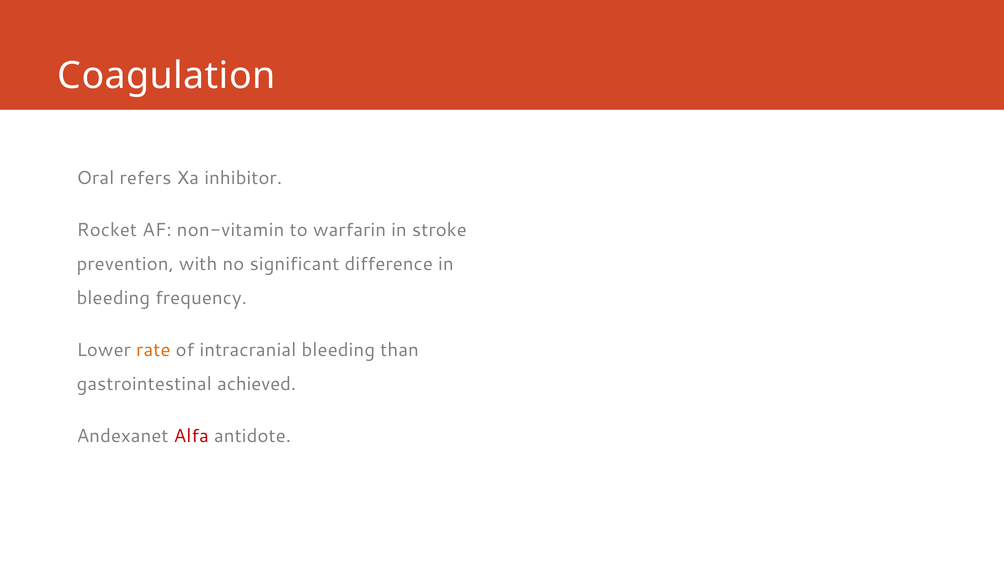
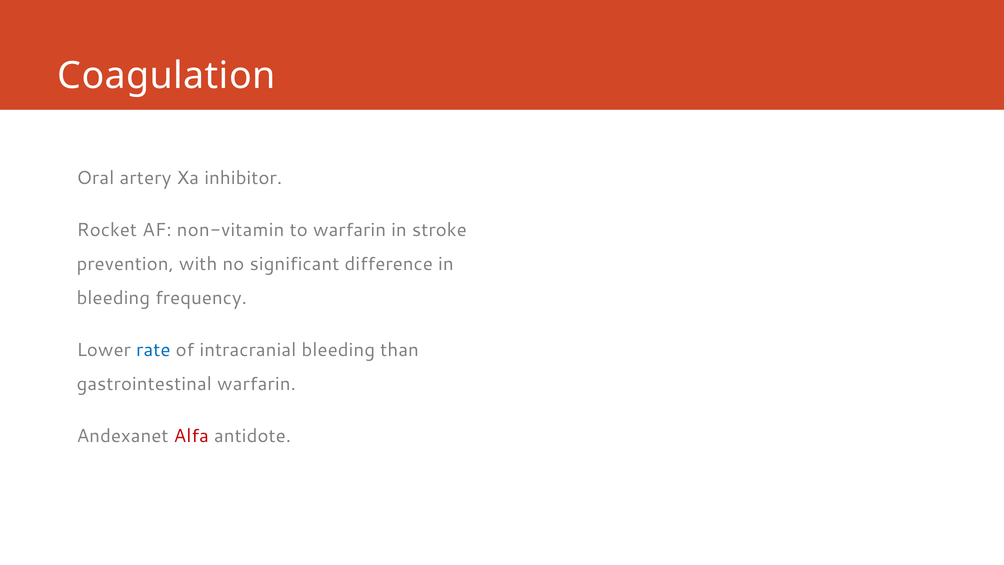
refers: refers -> artery (145, 178)
rate colour: orange -> blue (153, 350)
gastrointestinal achieved: achieved -> warfarin (256, 384)
